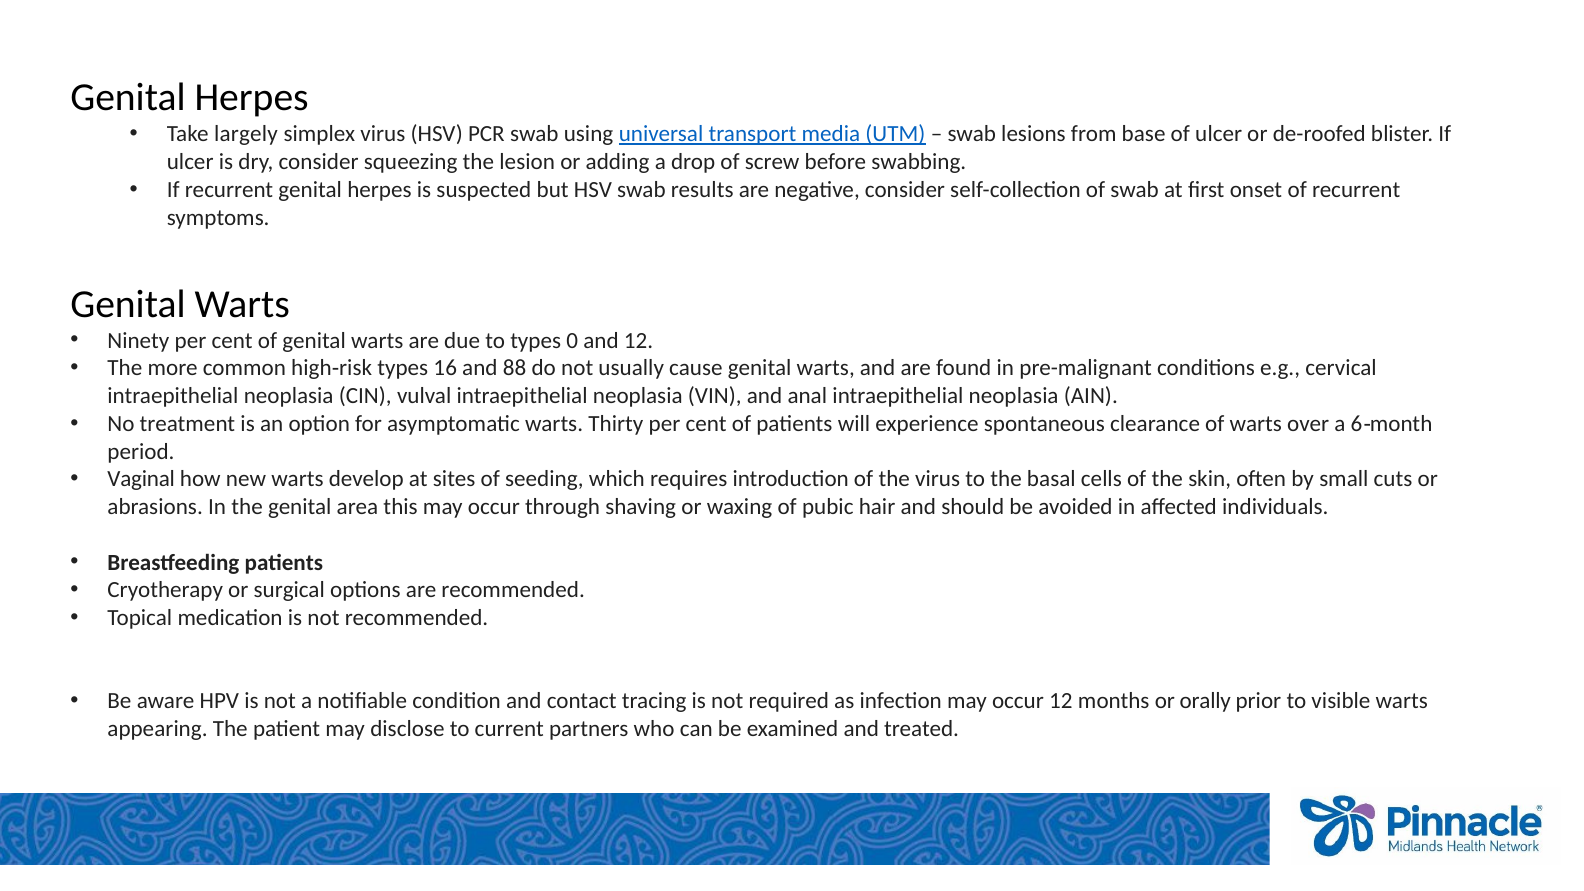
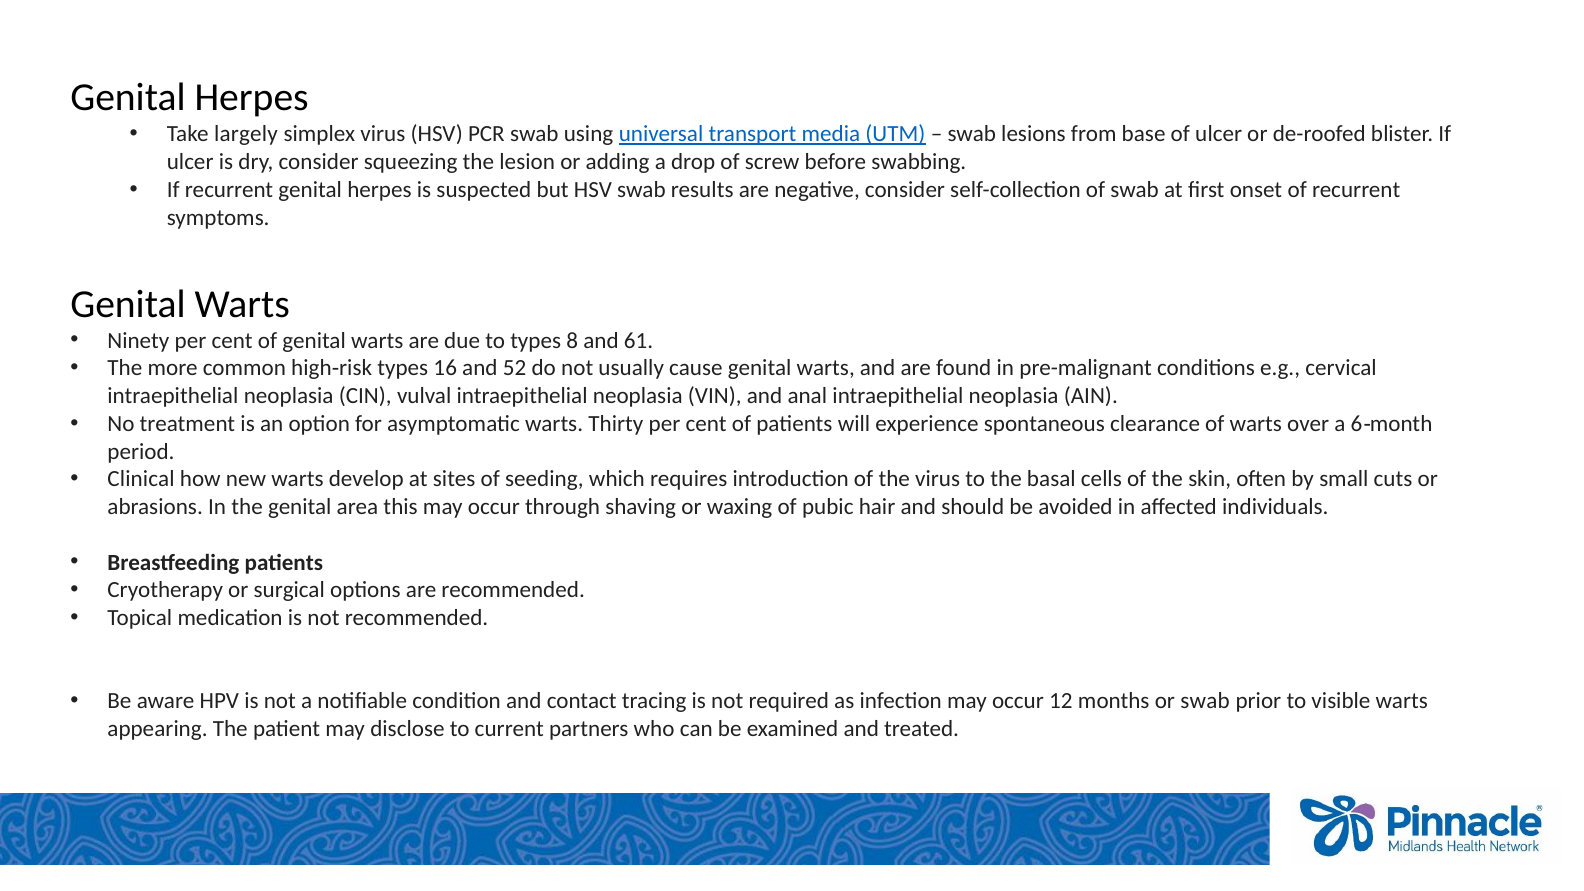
0: 0 -> 8 (572, 341)
and 12: 12 -> 61 (639, 341)
88: 88 -> 52 (515, 368)
Vaginal: Vaginal -> Clinical (141, 479)
or orally: orally -> swab (1205, 701)
